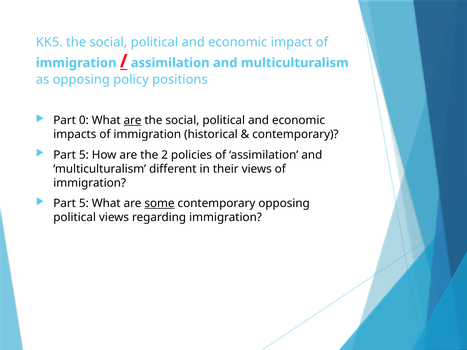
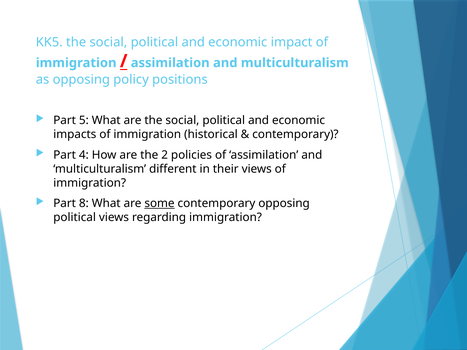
0: 0 -> 5 (84, 121)
are underline: present -> none (133, 121)
5: 5 -> 4 (84, 155)
5: 5 -> 8 (84, 204)
